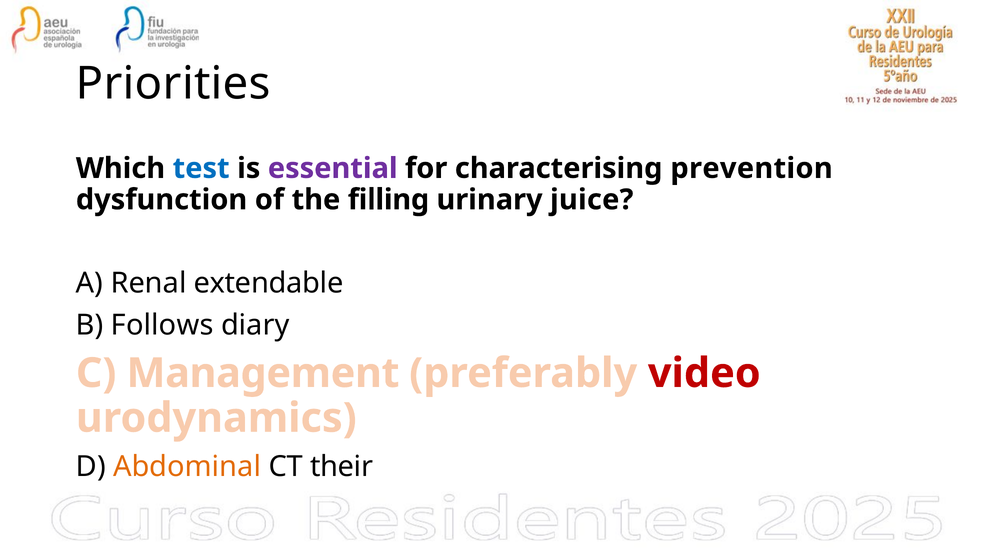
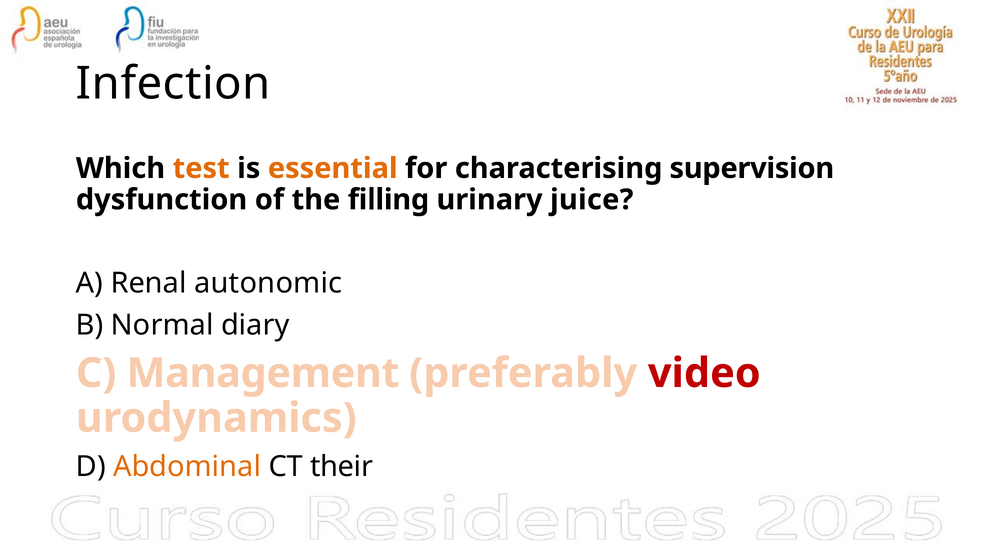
Priorities: Priorities -> Infection (173, 84)
test colour: blue -> orange (201, 168)
essential colour: purple -> orange (333, 168)
prevention: prevention -> supervision (752, 168)
extendable: extendable -> autonomic (268, 283)
Follows: Follows -> Normal (162, 325)
